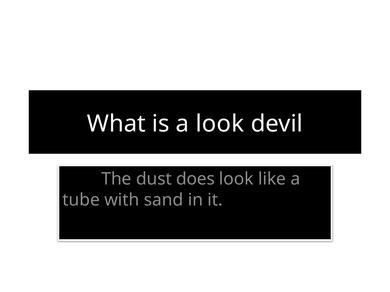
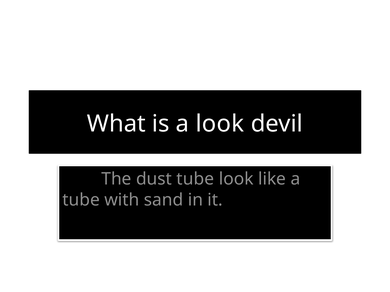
dust does: does -> tube (195, 179)
